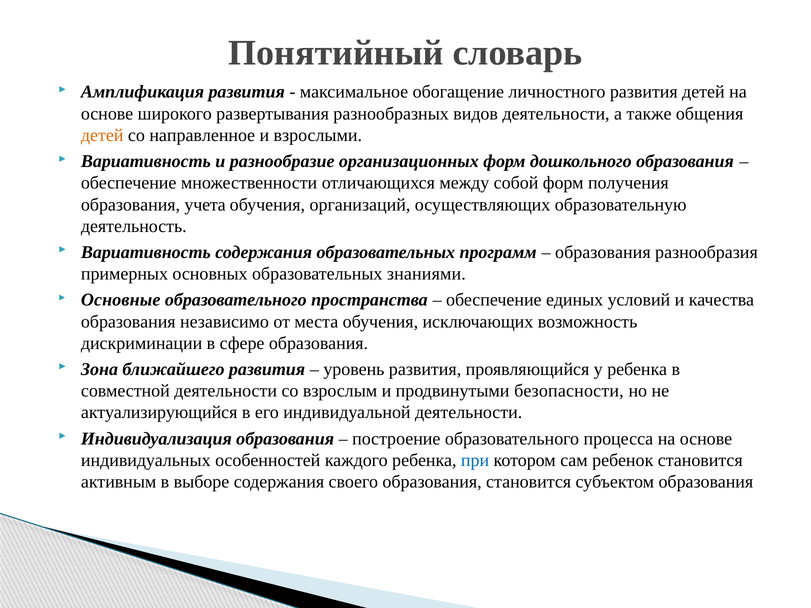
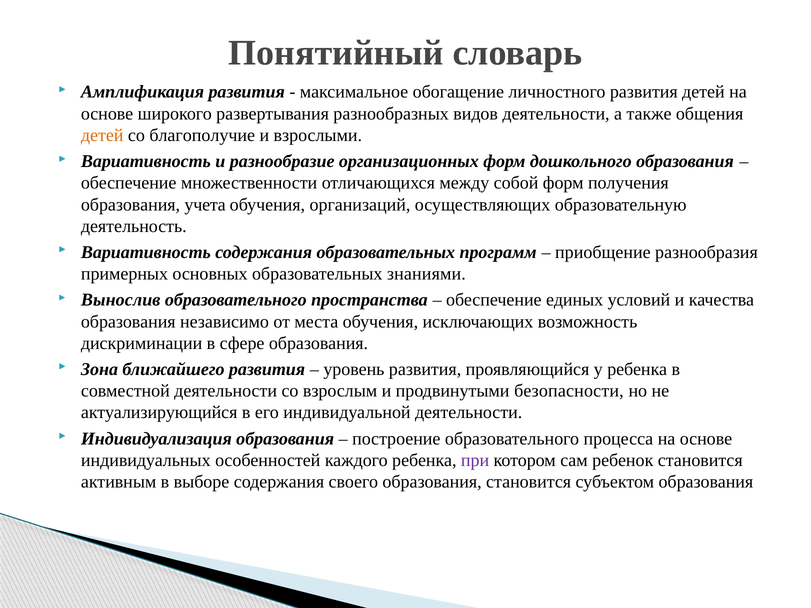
направленное: направленное -> благополучие (202, 135)
образования: образования -> приобщение (603, 252)
Основные: Основные -> Вынослив (121, 300)
при colour: blue -> purple (475, 460)
